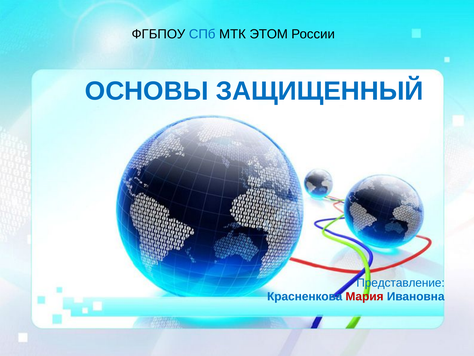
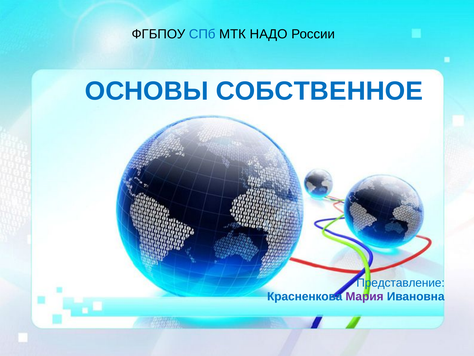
ЭТОМ: ЭТОМ -> НАДО (269, 34)
ЗАЩИЩЕННЫЙ: ЗАЩИЩЕННЫЙ -> СОБСТВЕННОЕ (319, 91)
Мария colour: red -> purple (365, 296)
